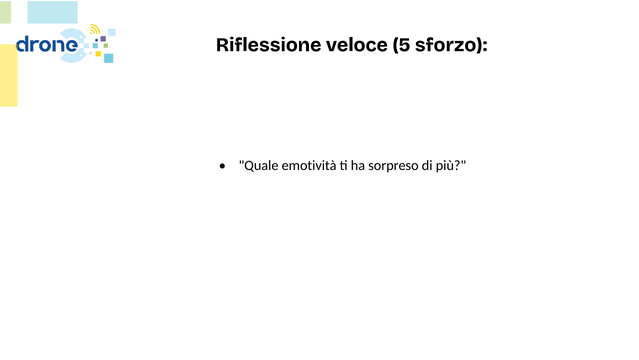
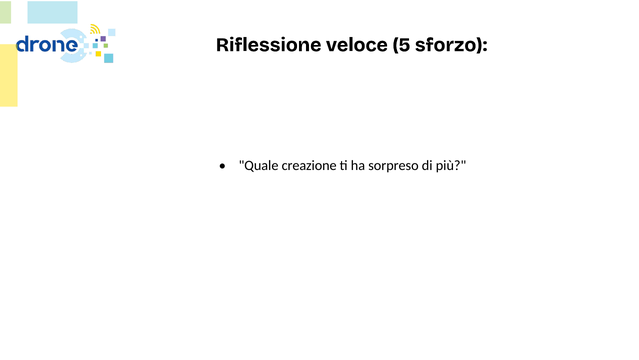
emotività: emotività -> creazione (309, 165)
